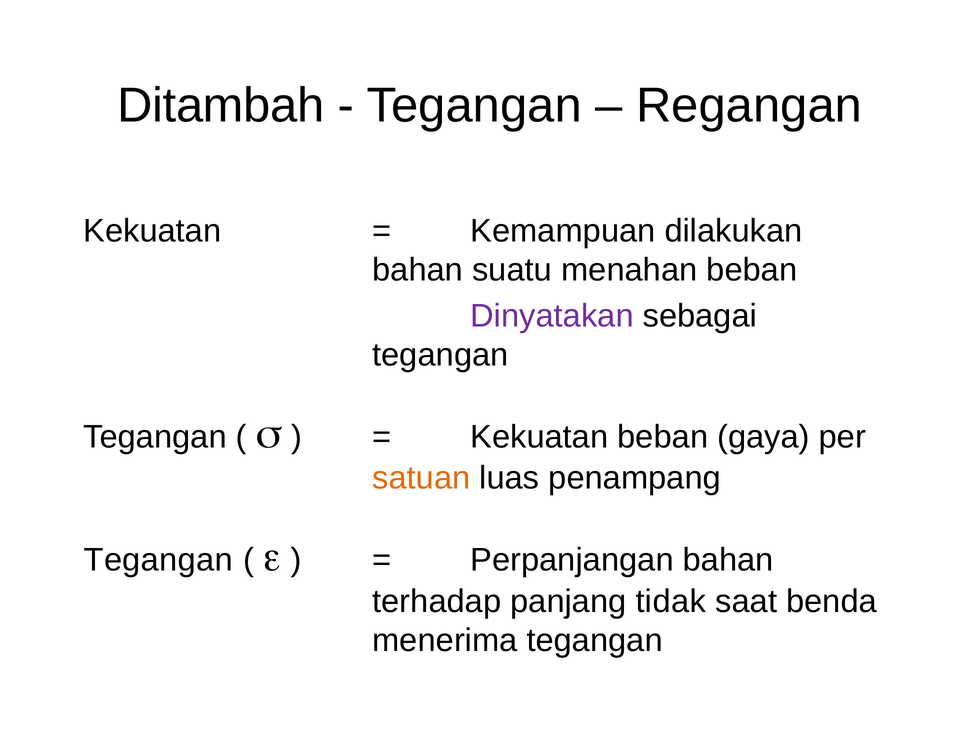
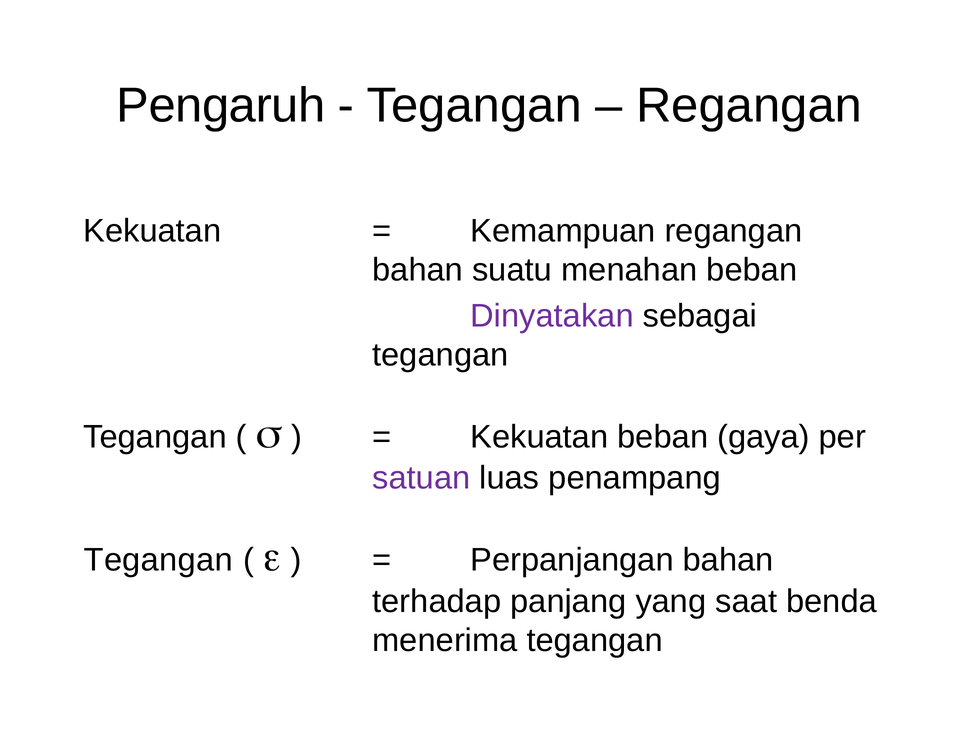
Ditambah: Ditambah -> Pengaruh (221, 105)
Kemampuan dilakukan: dilakukan -> regangan (733, 231)
satuan colour: orange -> purple (421, 478)
tidak: tidak -> yang (671, 601)
